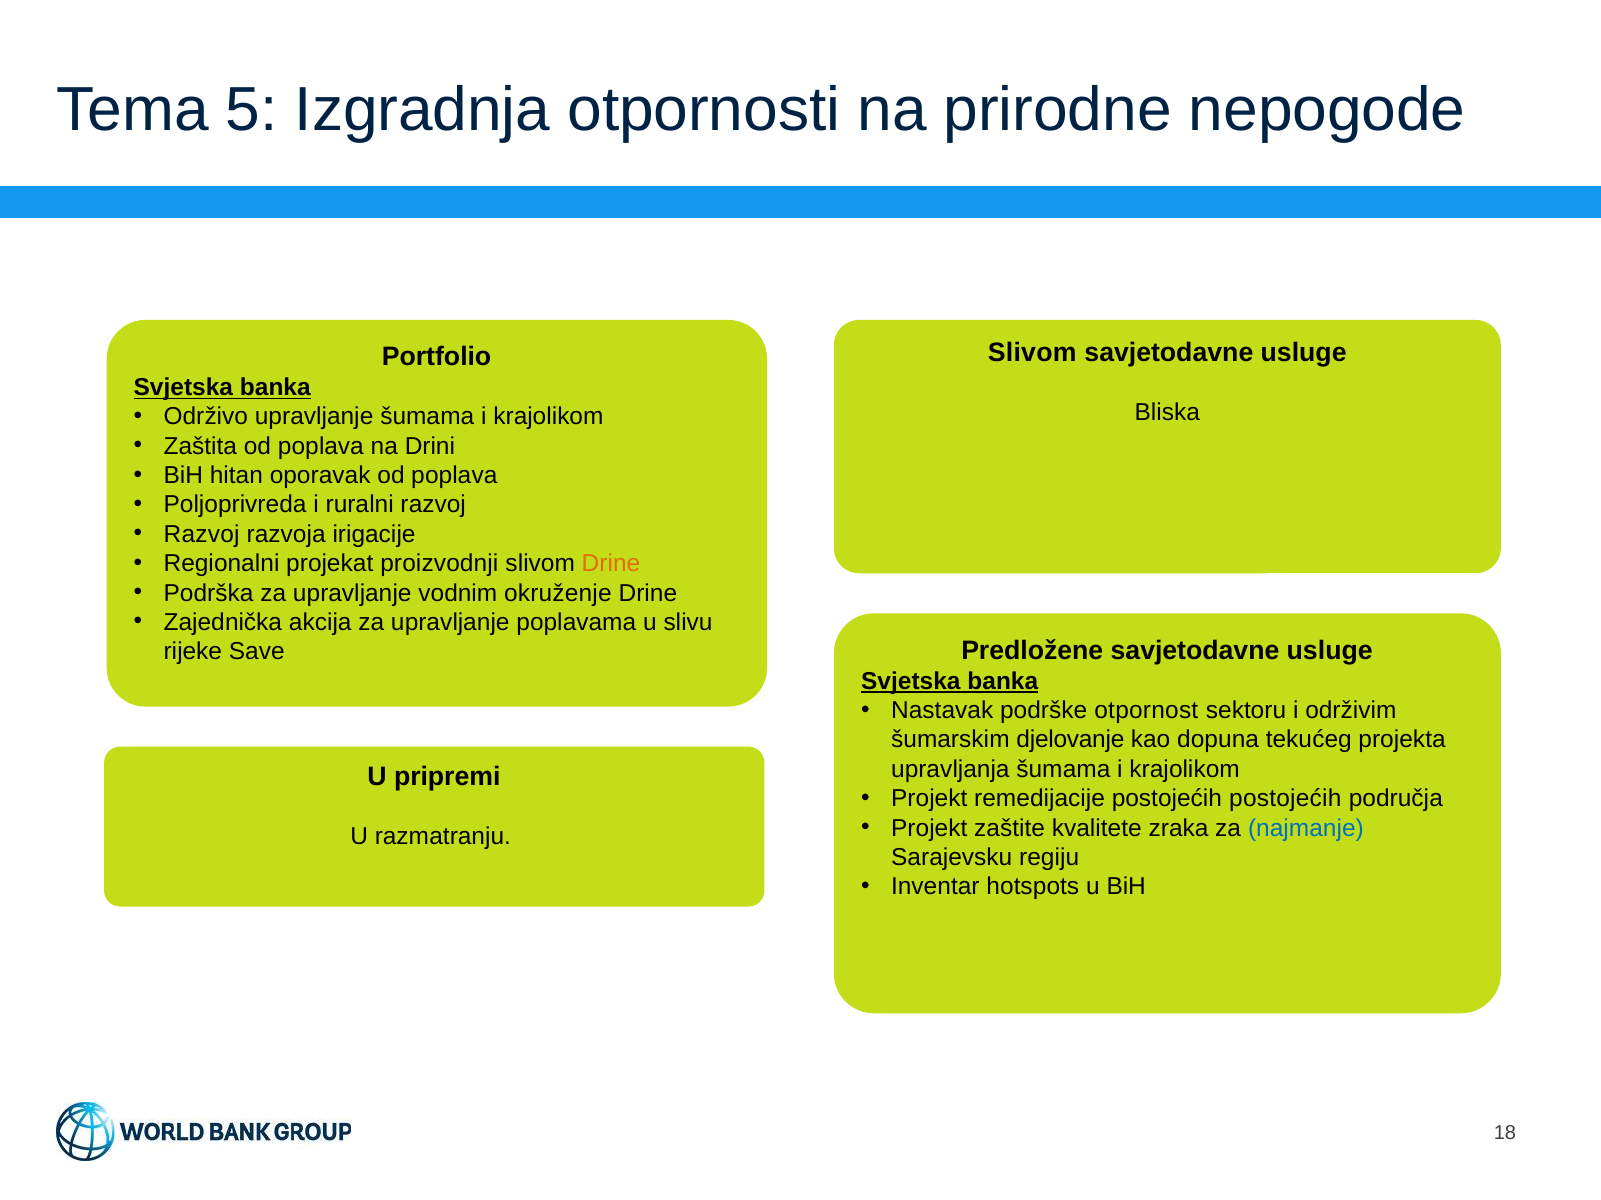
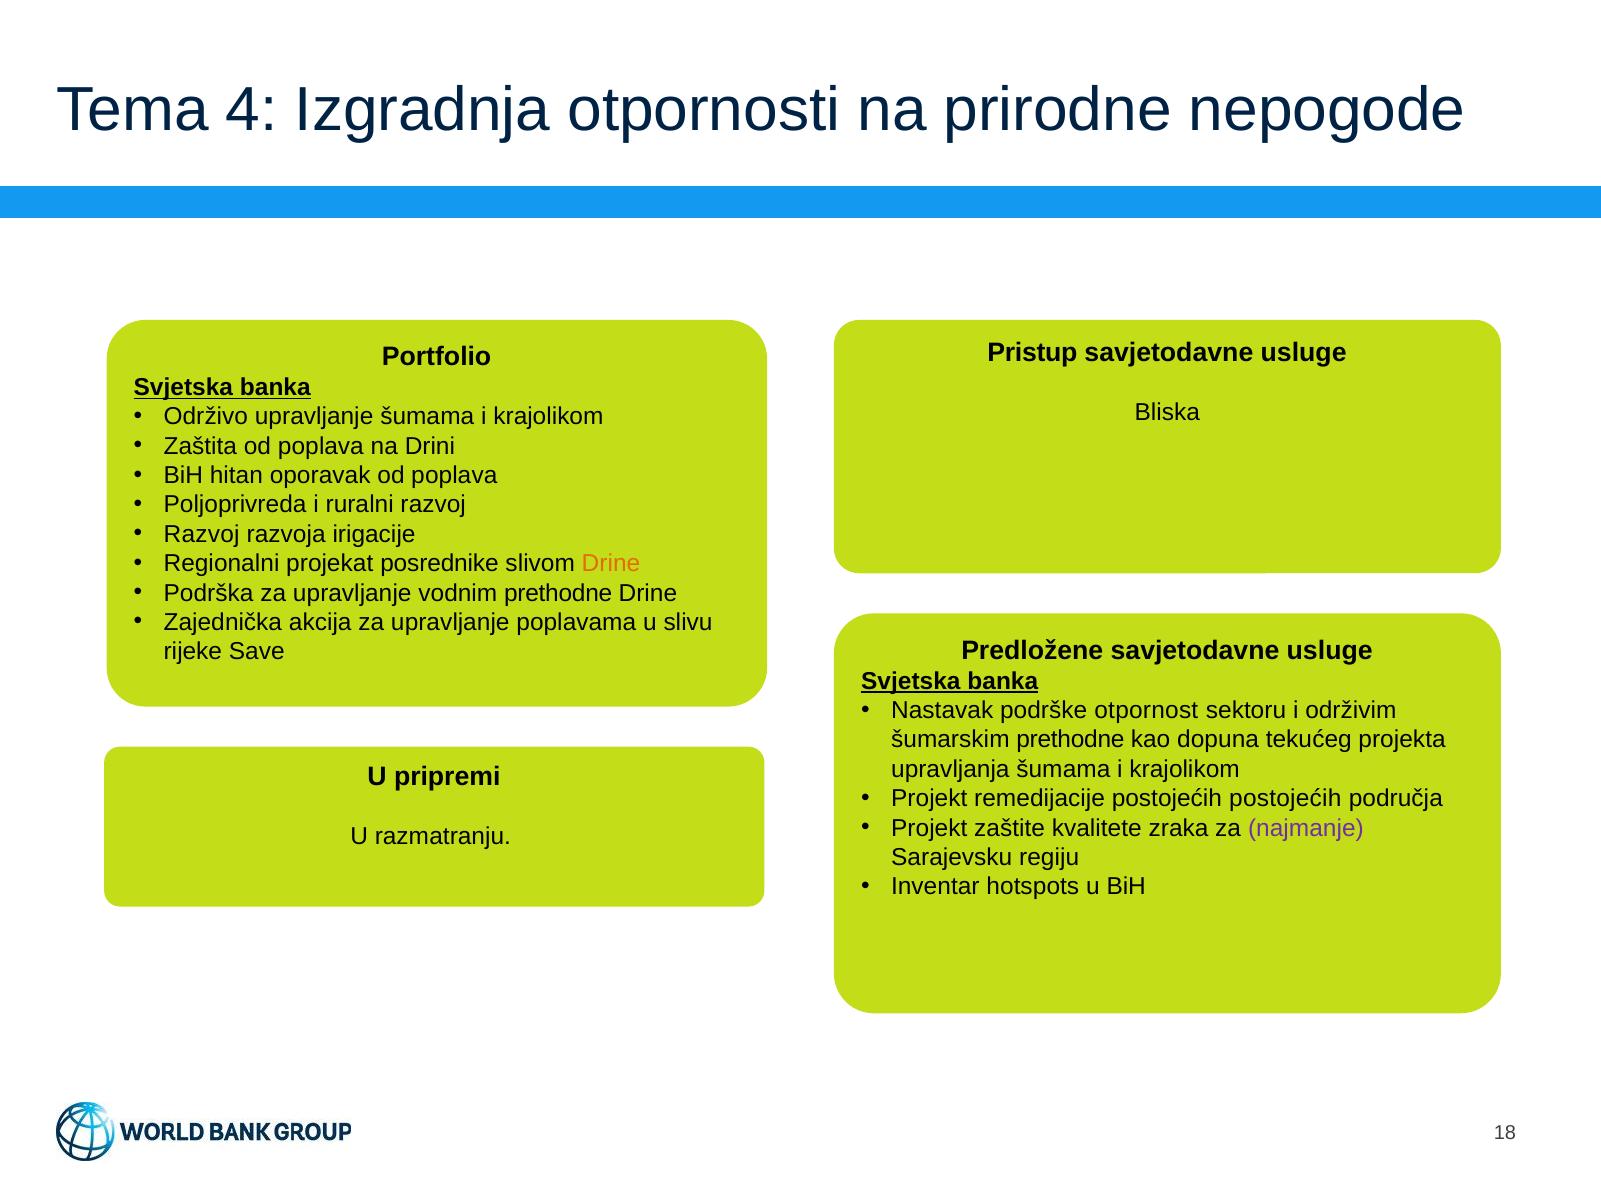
5: 5 -> 4 (252, 110)
Slivom: Slivom -> Pristup (1032, 353)
proizvodnji: proizvodnji -> posrednike (439, 564)
vodnim okruženje: okruženje -> prethodne (558, 593)
šumarskim djelovanje: djelovanje -> prethodne (1070, 740)
najmanje colour: blue -> purple (1306, 828)
